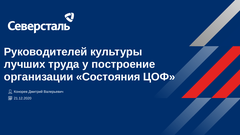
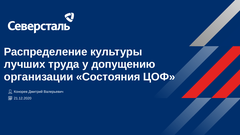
Руководителей: Руководителей -> Распределение (46, 52)
построение: построение -> допущению (123, 64)
